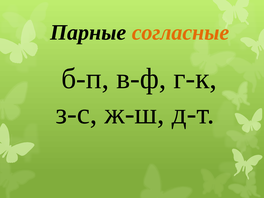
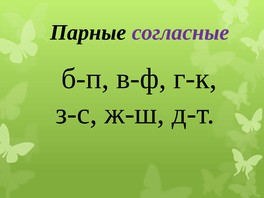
согласные colour: orange -> purple (180, 33)
